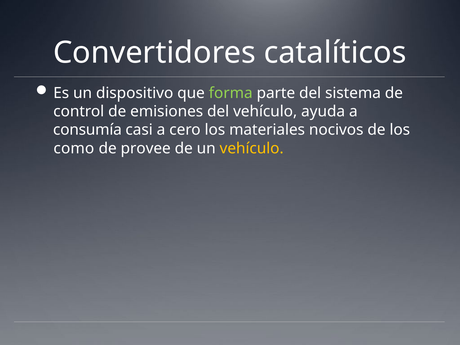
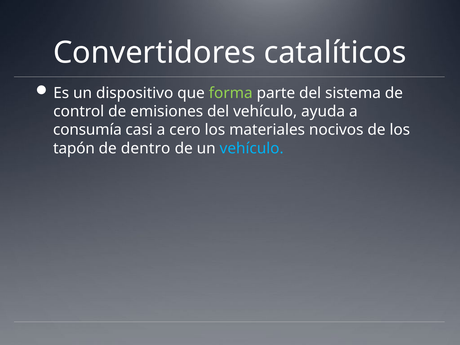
como: como -> tapón (74, 148)
provee: provee -> dentro (146, 148)
vehículo colour: yellow -> light blue (252, 148)
